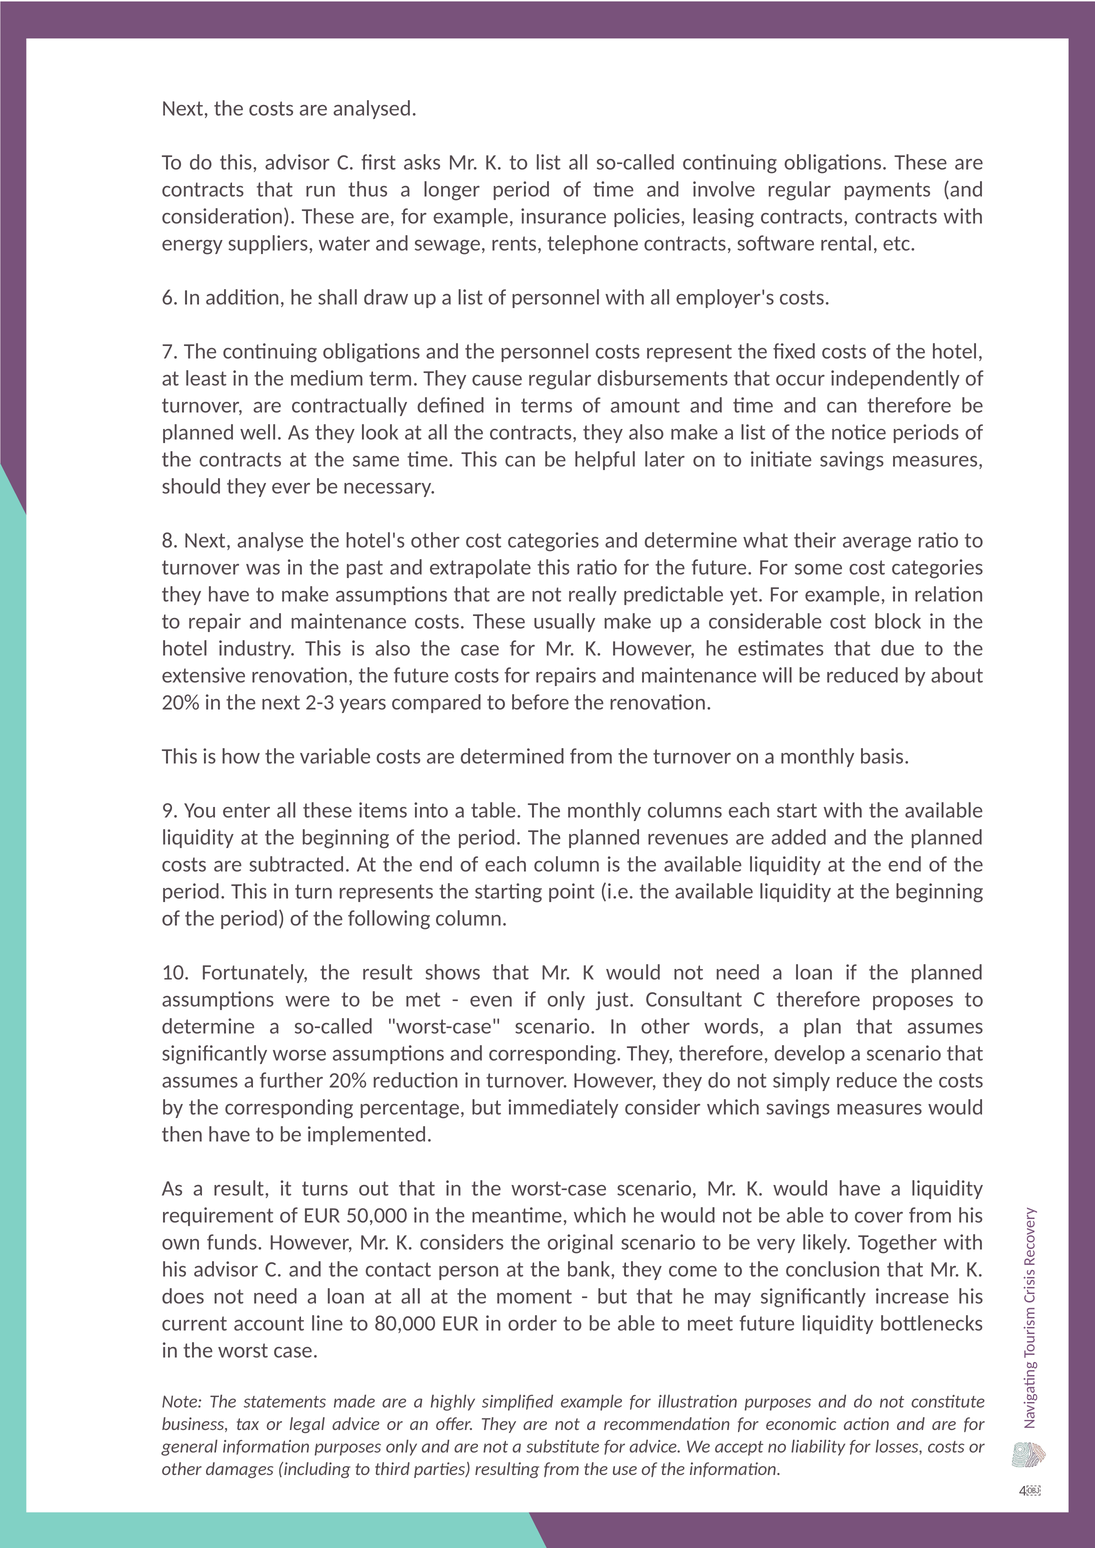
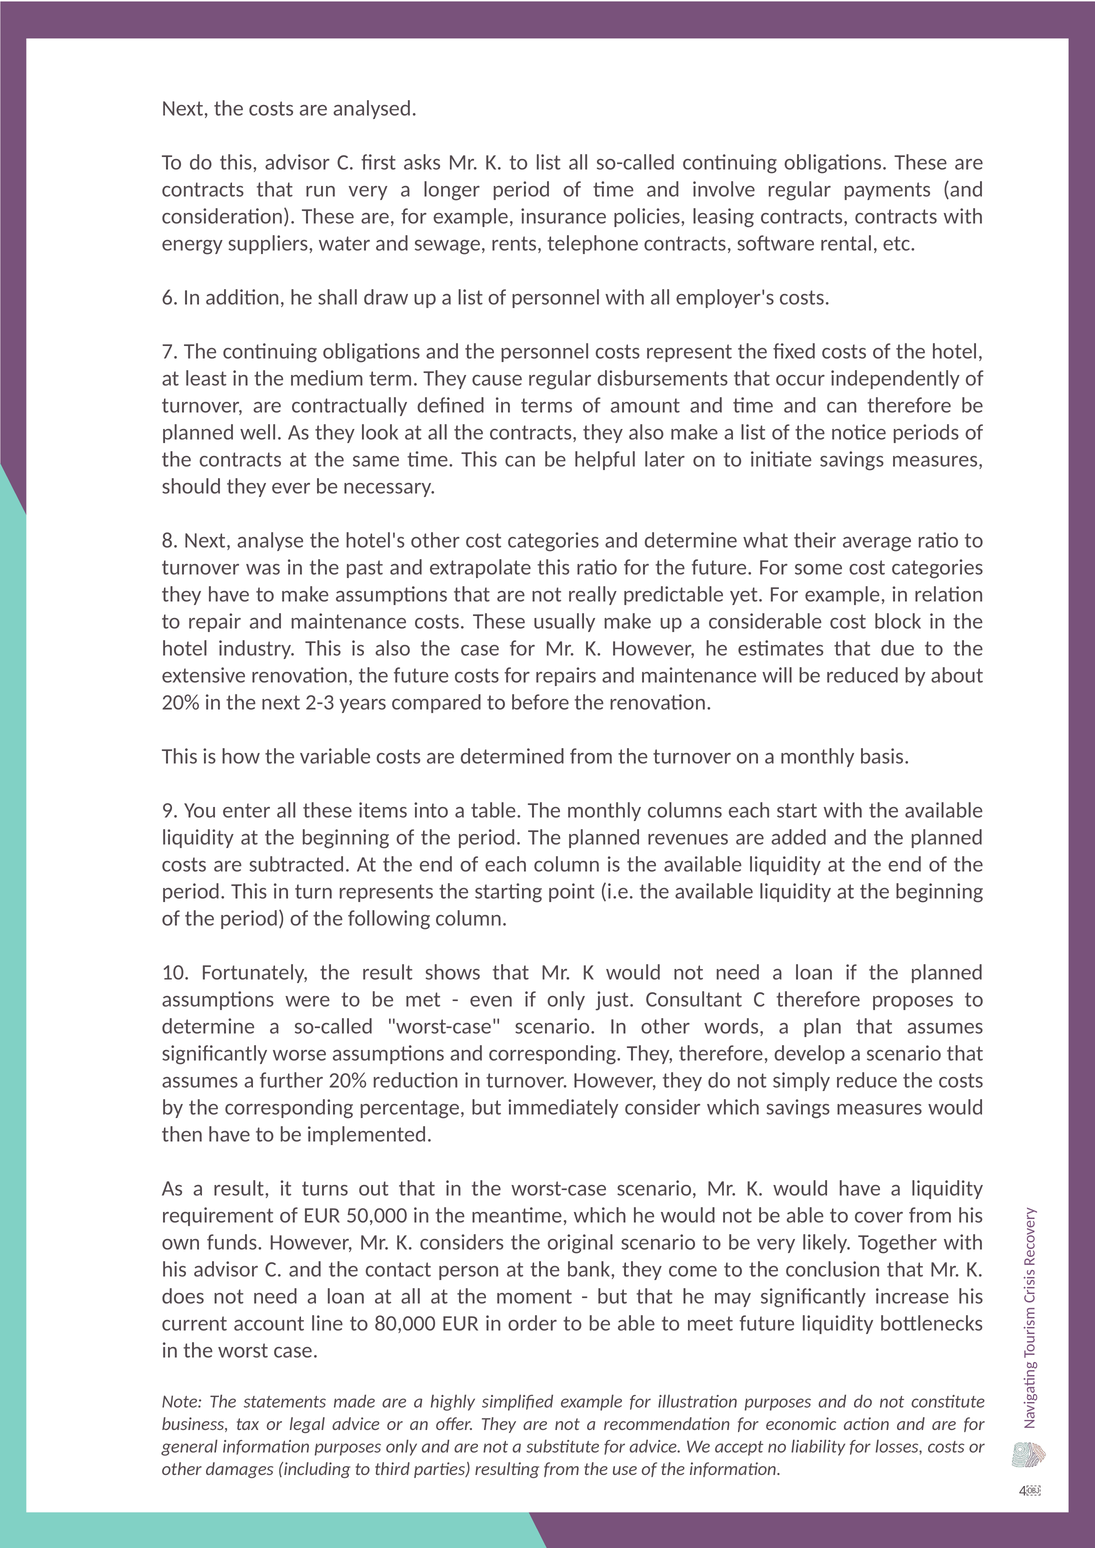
run thus: thus -> very (368, 189)
